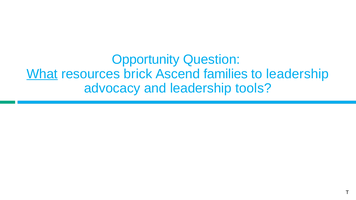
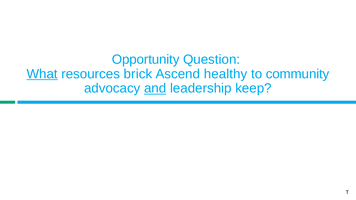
families: families -> healthy (226, 74)
to leadership: leadership -> community (298, 74)
and underline: none -> present (155, 88)
tools: tools -> keep (253, 88)
